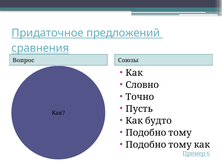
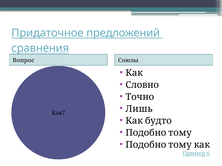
Пусть: Пусть -> Лишь (139, 109)
